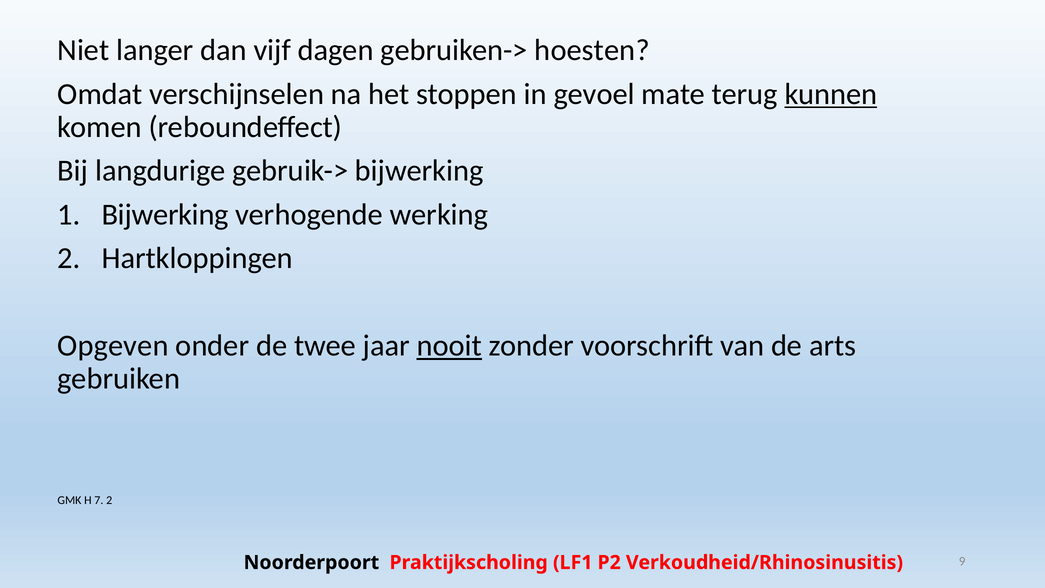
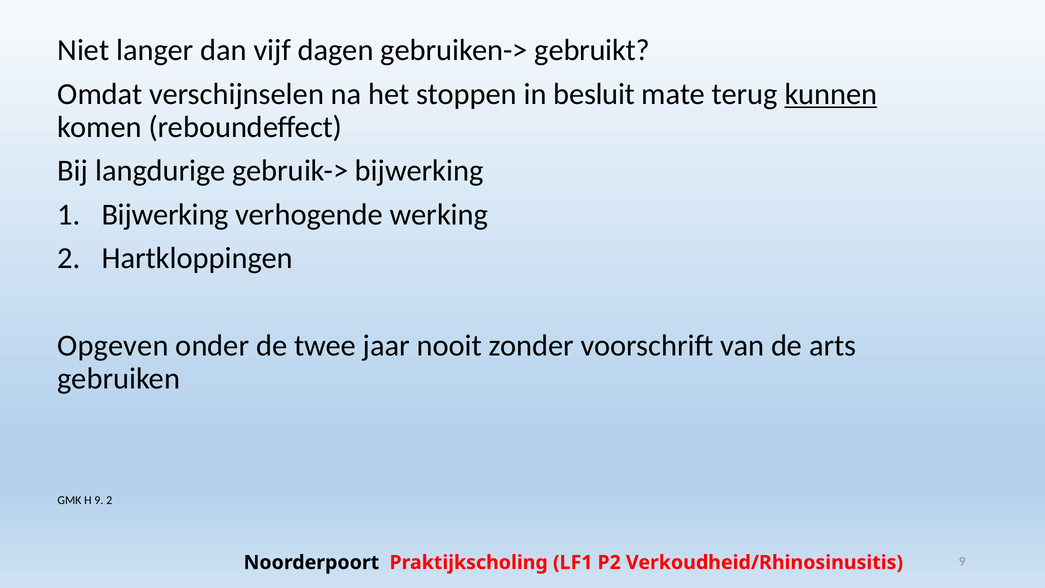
hoesten: hoesten -> gebruikt (592, 50)
gevoel: gevoel -> besluit (594, 94)
nooit underline: present -> none (449, 346)
H 7: 7 -> 9 (99, 500)
